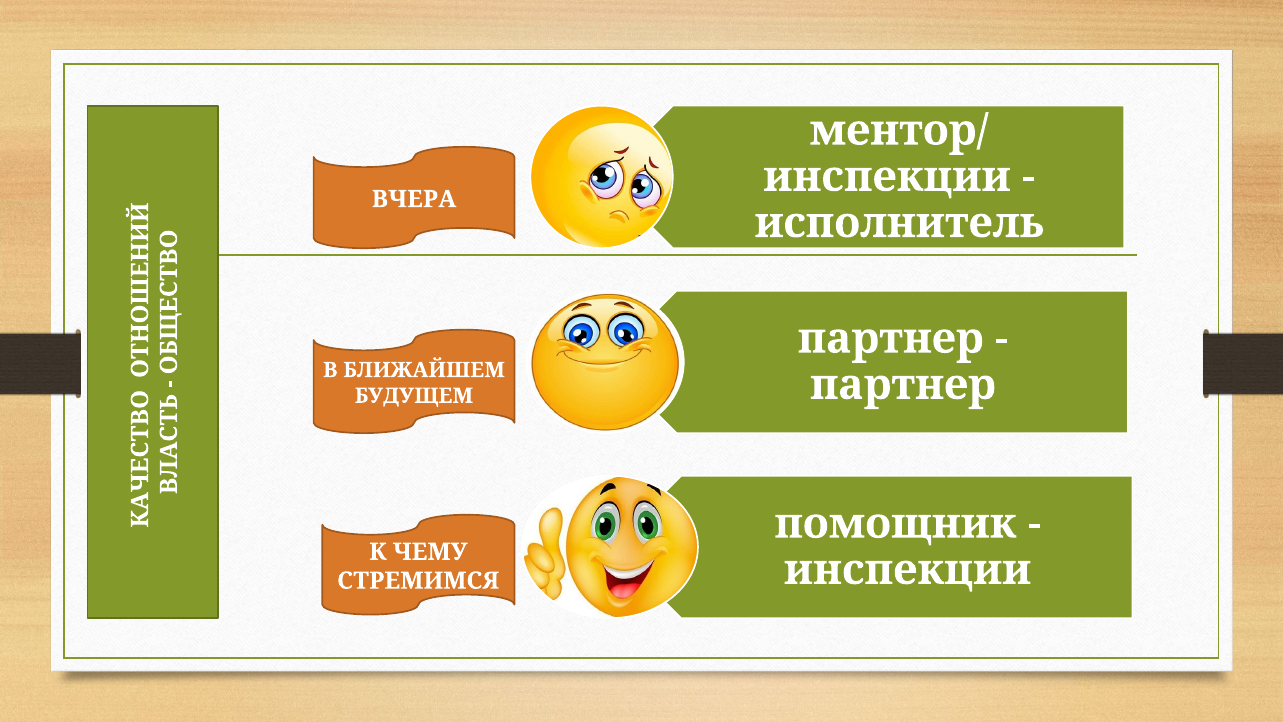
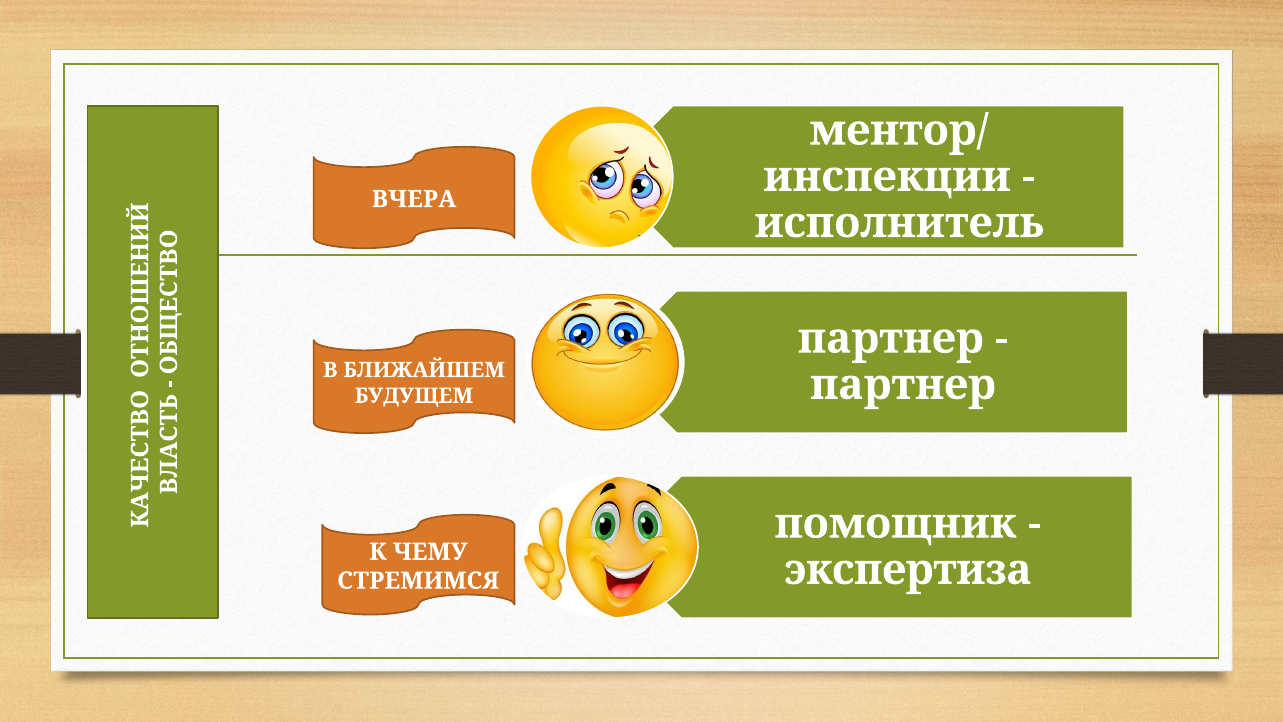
инспекции: инспекции -> экспертиза (908, 570)
